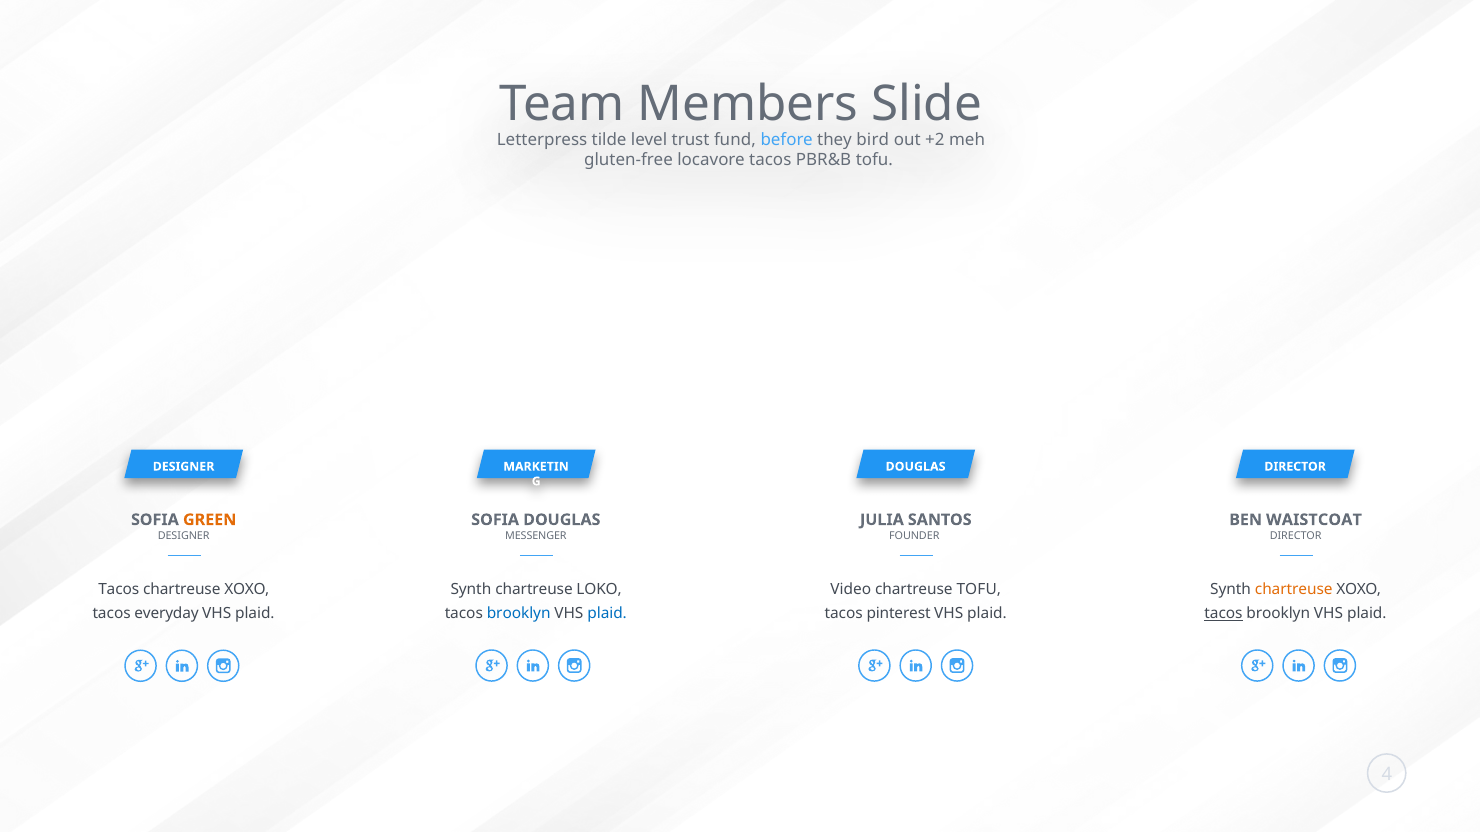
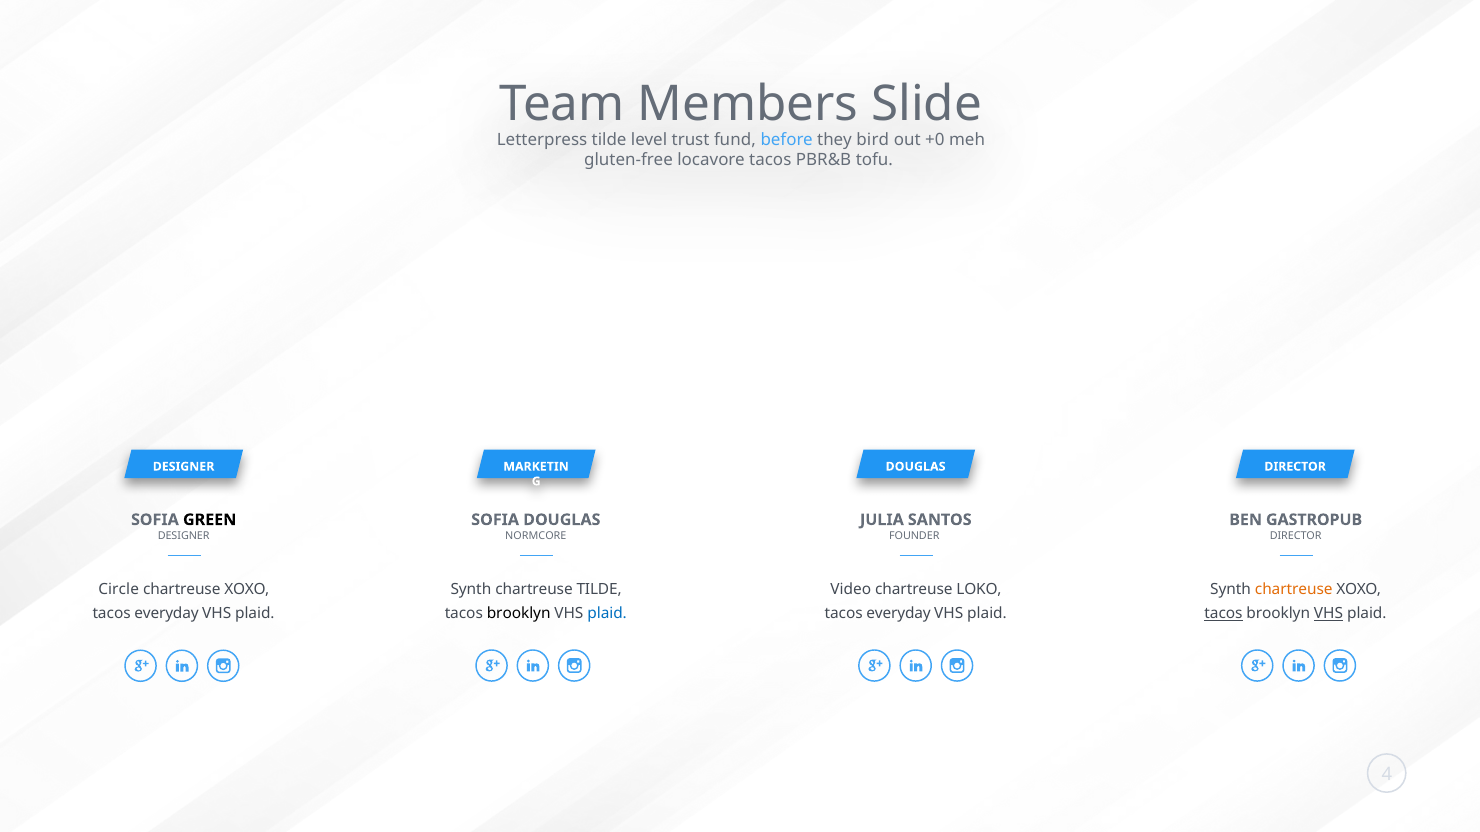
+2: +2 -> +0 (935, 140)
GREEN colour: orange -> black (210, 520)
WAISTCOAT: WAISTCOAT -> GASTROPUB (1314, 520)
MESSENGER: MESSENGER -> NORMCORE (536, 536)
Tacos: Tacos -> Circle (119, 590)
chartreuse LOKO: LOKO -> TILDE (599, 590)
chartreuse TOFU: TOFU -> LOKO (979, 590)
brooklyn colour: blue -> black (519, 614)
pinterest: pinterest -> everyday (899, 614)
VHS underline: none -> present (1329, 614)
